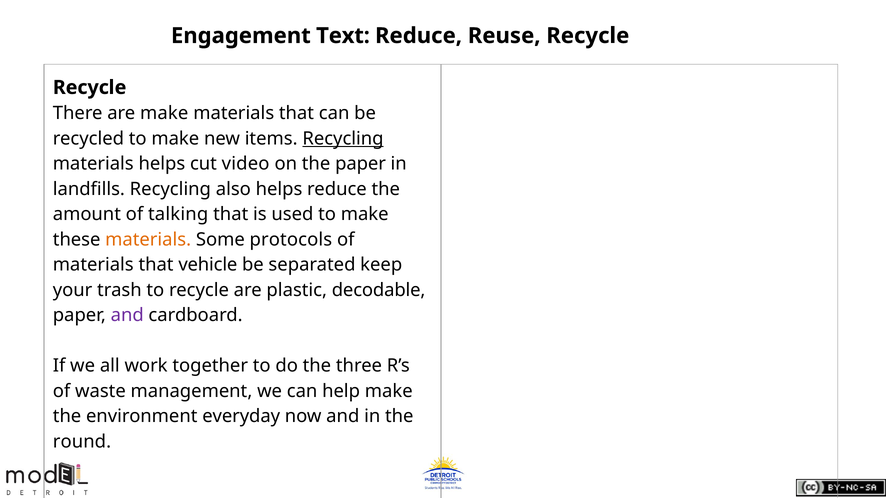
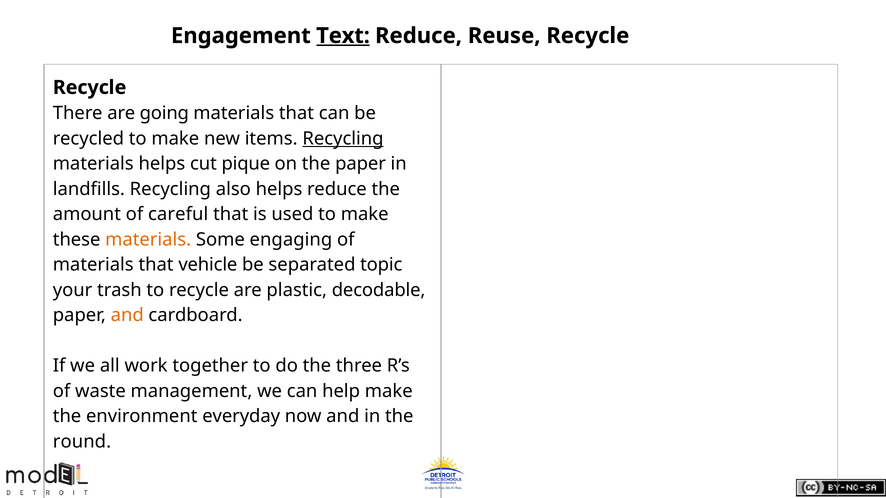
Text underline: none -> present (343, 36)
are make: make -> going (164, 113)
video: video -> pique (246, 164)
talking: talking -> careful (178, 215)
protocols: protocols -> engaging (291, 240)
keep: keep -> topic (381, 265)
and colour: purple -> orange (127, 316)
